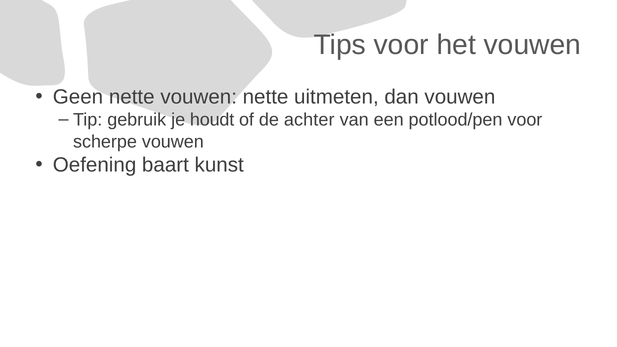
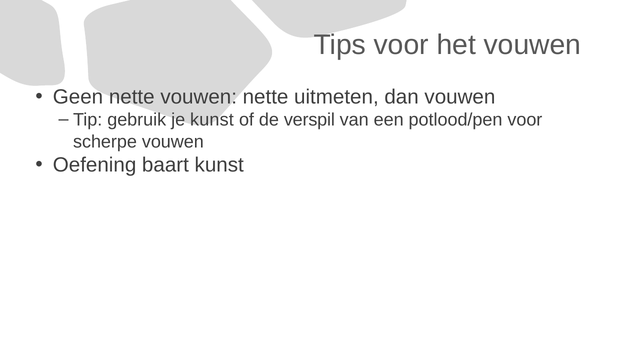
je houdt: houdt -> kunst (212, 120)
achter: achter -> verspil (309, 120)
